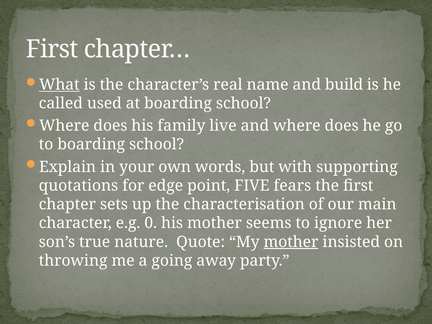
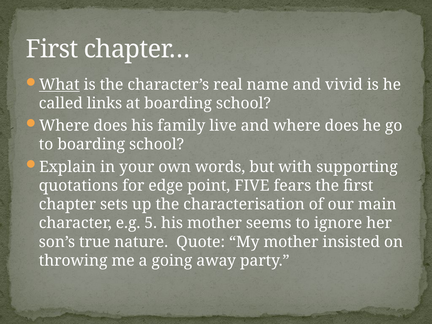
build: build -> vivid (344, 85)
used: used -> links (104, 103)
0: 0 -> 5 (151, 223)
mother underline: present -> none (291, 242)
